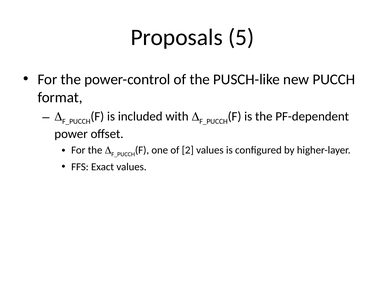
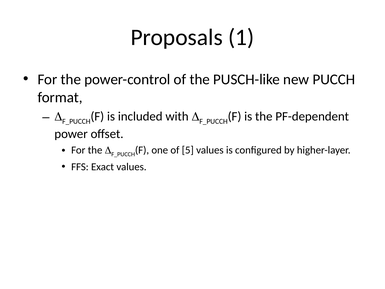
5: 5 -> 1 (241, 37)
2: 2 -> 5 (188, 150)
